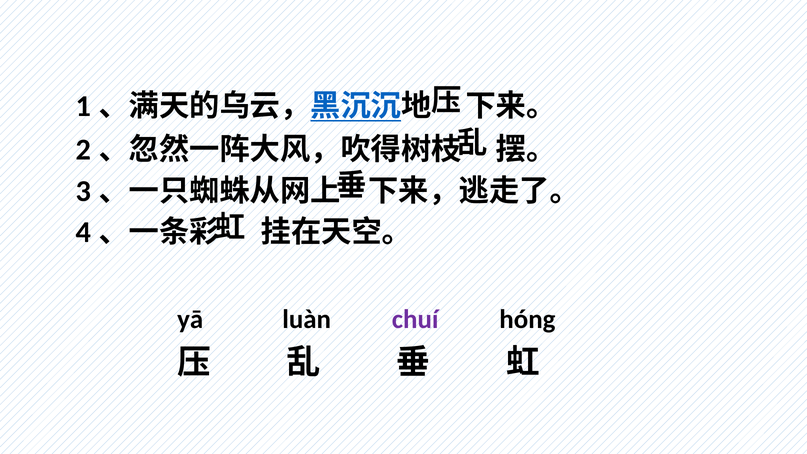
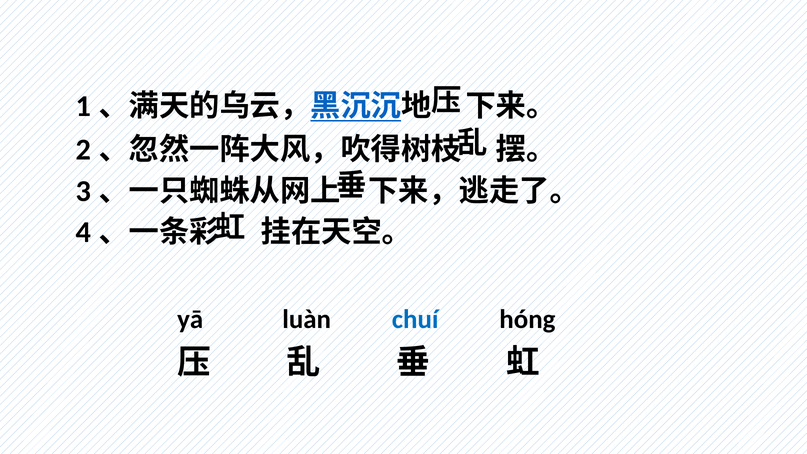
chuí colour: purple -> blue (415, 319)
